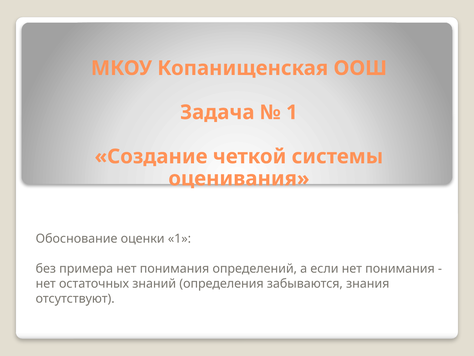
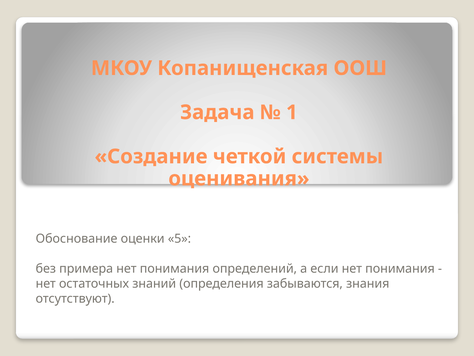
оценки 1: 1 -> 5 (179, 238)
